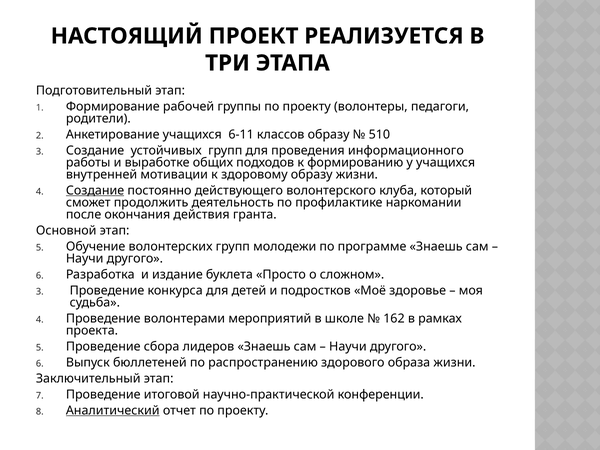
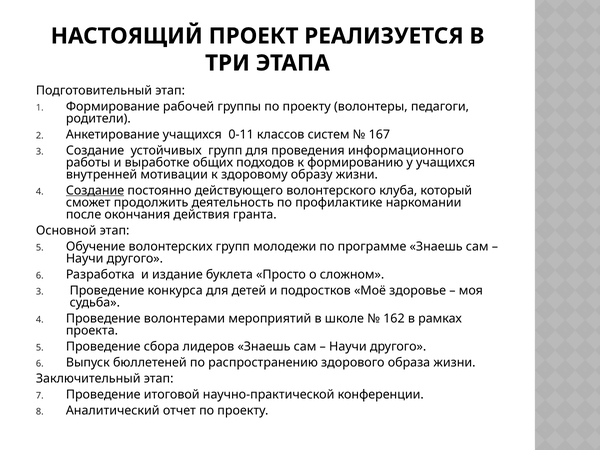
6-11: 6-11 -> 0-11 (241, 134)
классов образу: образу -> систем (329, 134)
510: 510 -> 167 (379, 134)
Аналитический underline: present -> none (113, 410)
